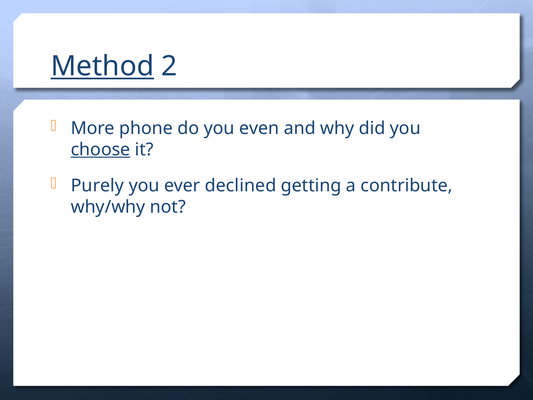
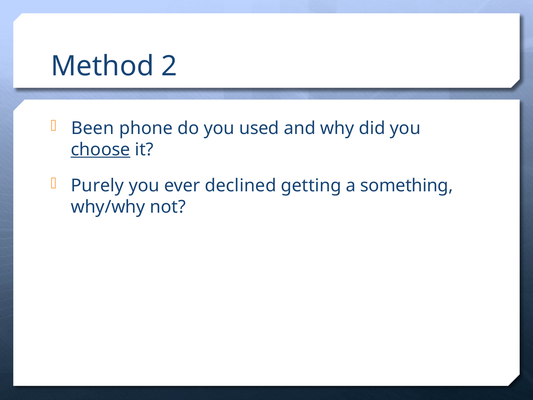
Method underline: present -> none (102, 66)
More: More -> Been (93, 128)
even: even -> used (259, 128)
contribute: contribute -> something (407, 186)
